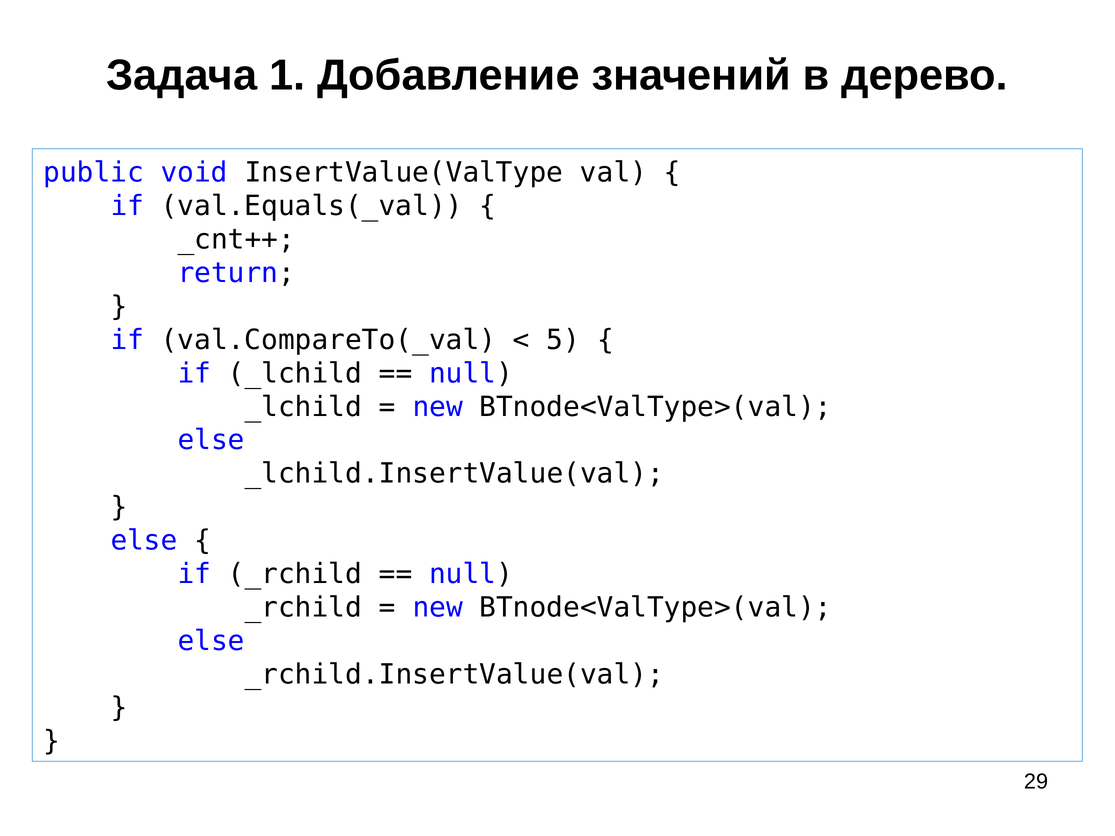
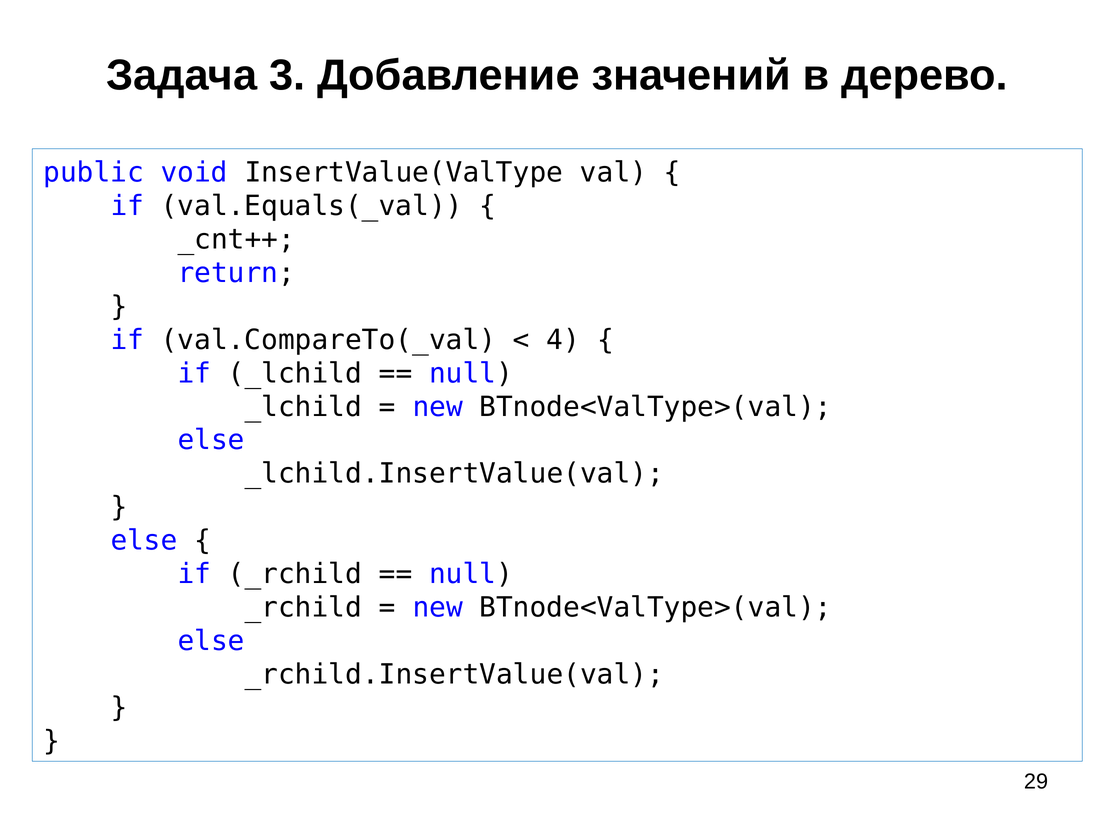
1: 1 -> 3 (287, 76)
5: 5 -> 4 (563, 340)
